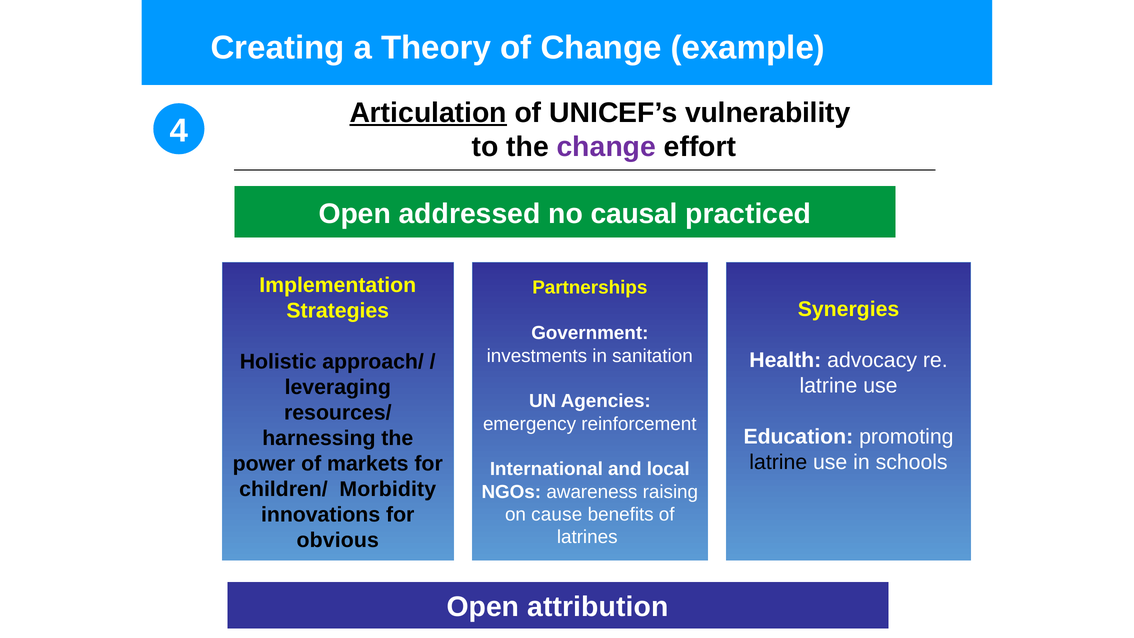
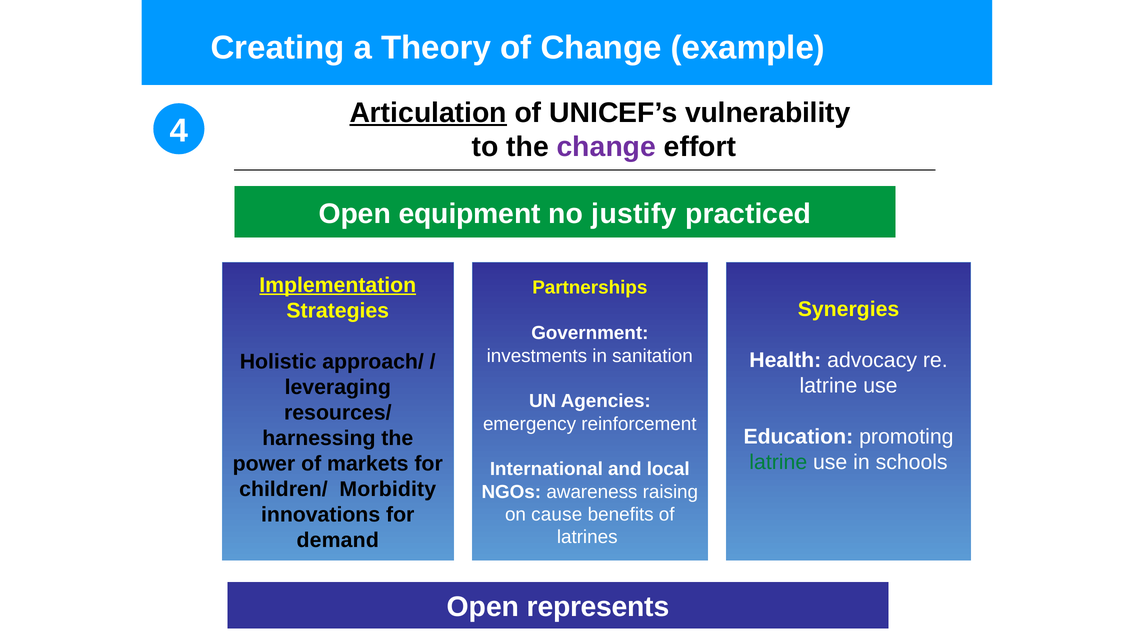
addressed: addressed -> equipment (470, 214)
causal: causal -> justify (634, 214)
Implementation underline: none -> present (338, 285)
latrine colour: black -> green (778, 462)
obvious: obvious -> demand (338, 540)
attribution: attribution -> represents (598, 607)
